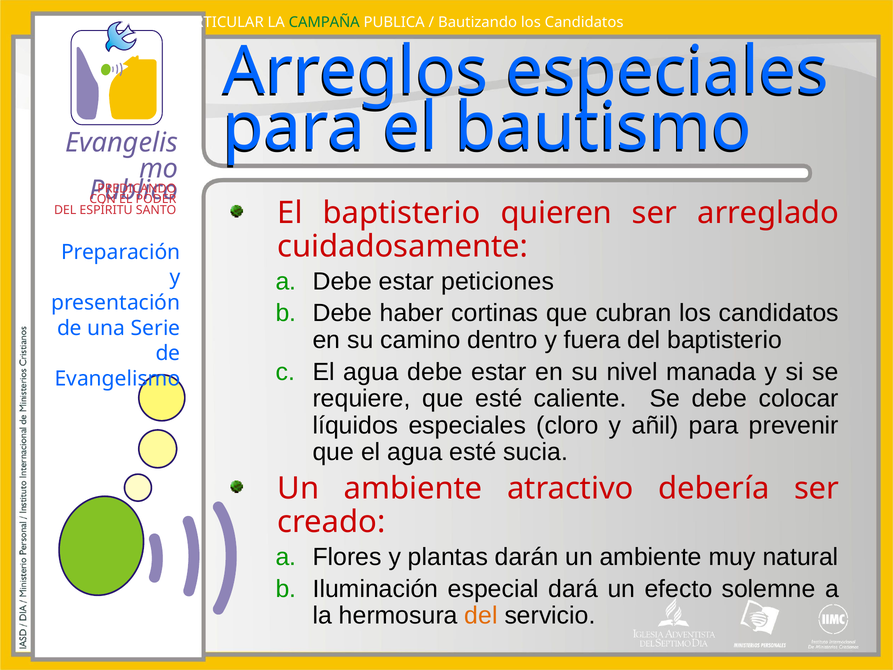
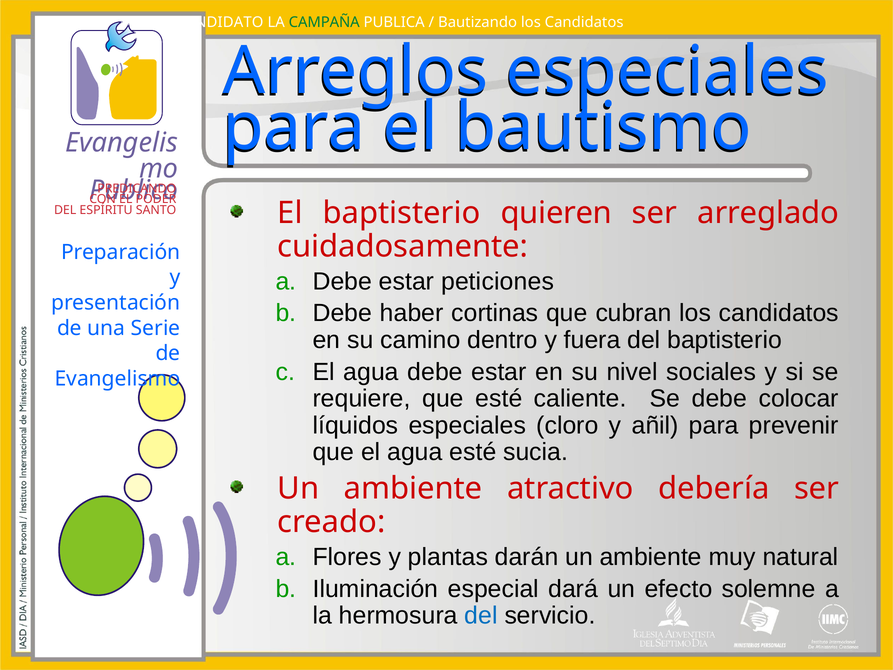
PARTICULAR: PARTICULAR -> CANDIDATO (220, 22)
manada: manada -> sociales (711, 372)
del colour: orange -> blue (481, 615)
